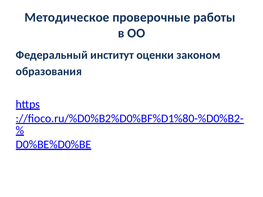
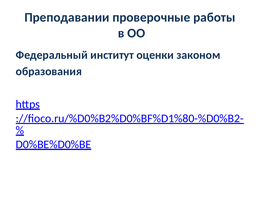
Методическое: Методическое -> Преподавании (67, 17)
